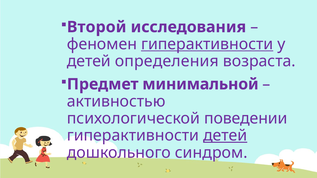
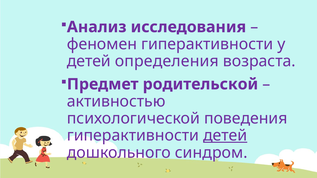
Второй: Второй -> Анализ (97, 27)
гиперактивности underline: present -> none (207, 44)
минимальной: минимальной -> родительской (200, 84)
поведении: поведении -> поведения (246, 119)
